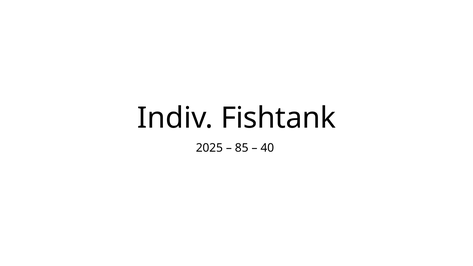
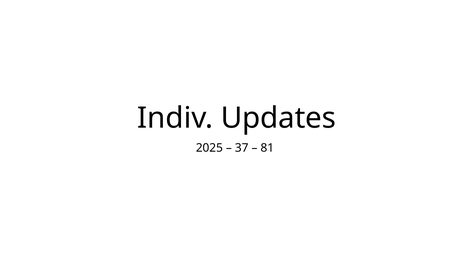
Fishtank: Fishtank -> Updates (278, 118)
85: 85 -> 37 (242, 148)
40: 40 -> 81 (267, 148)
